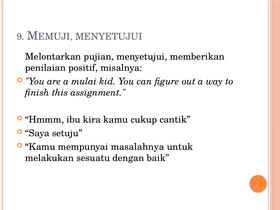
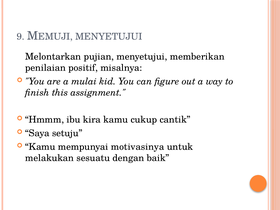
masalahnya: masalahnya -> motivasinya (138, 147)
